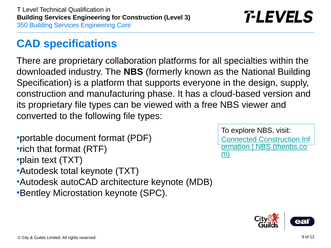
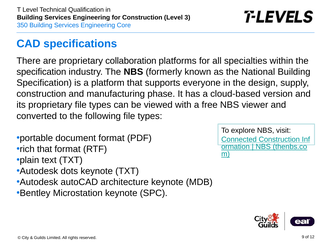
downloaded: downloaded -> specification (41, 72)
total: total -> dots (69, 171)
